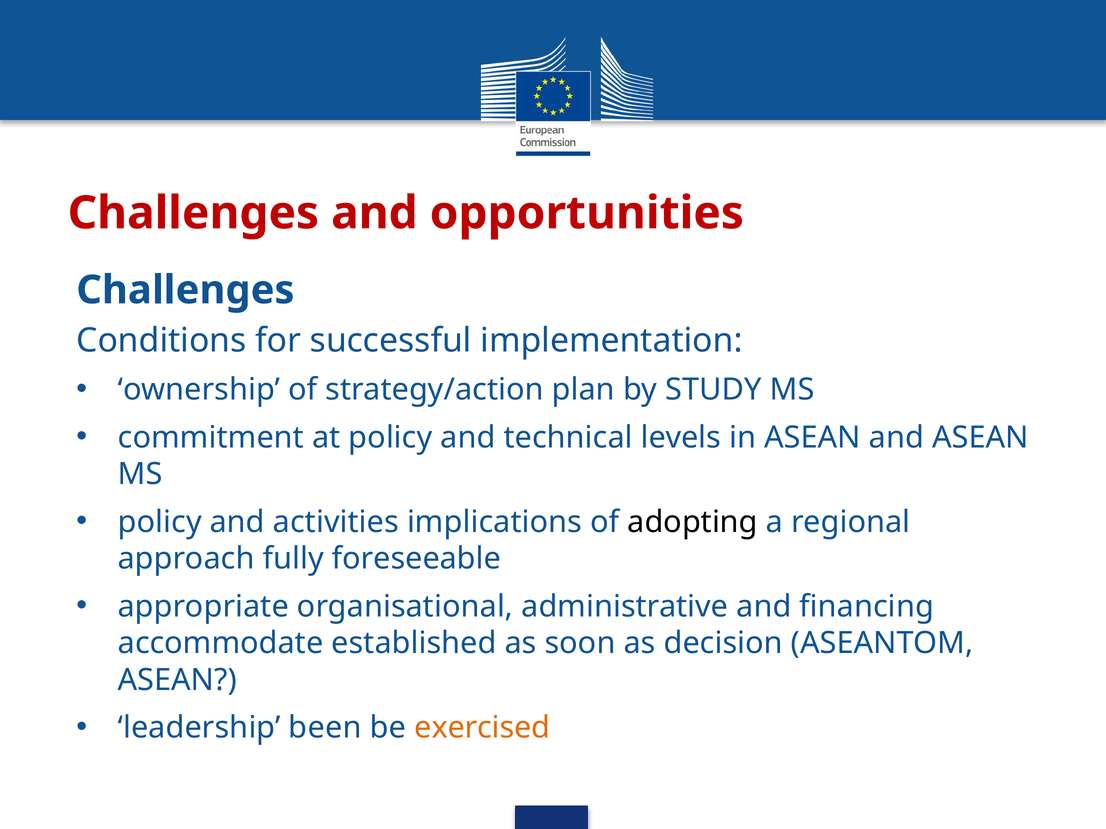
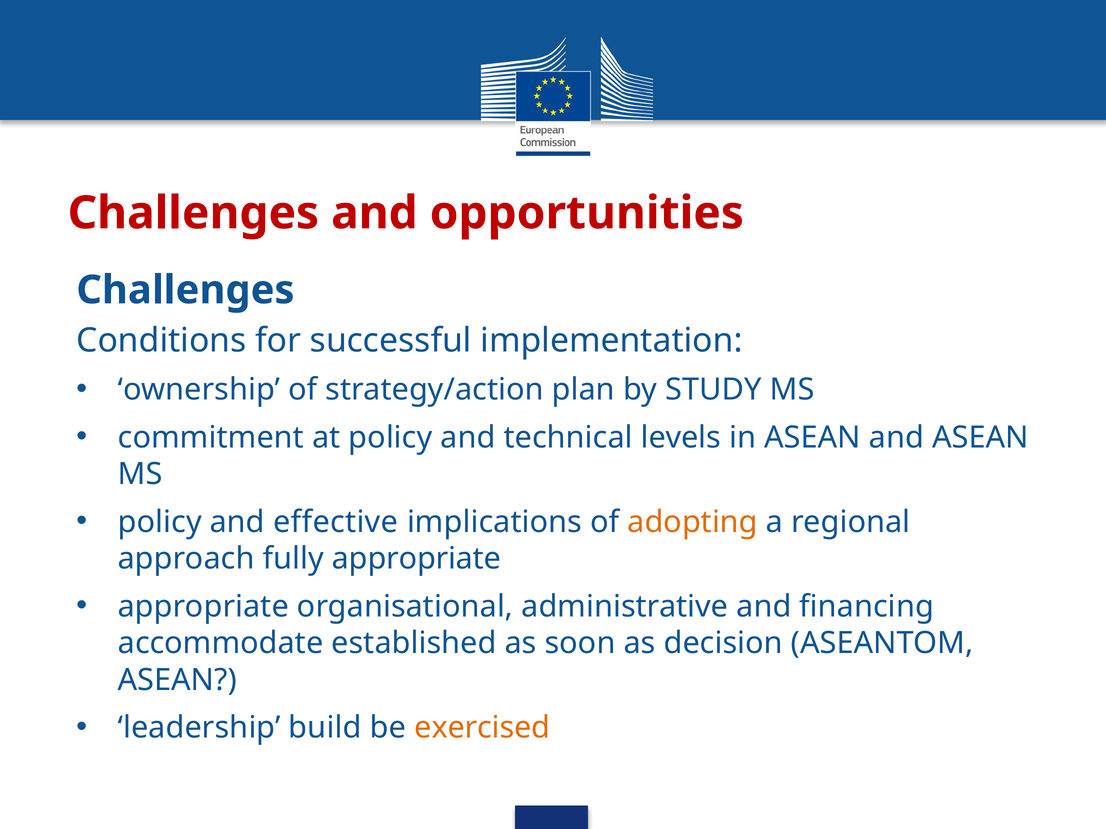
activities: activities -> effective (336, 522)
adopting colour: black -> orange (693, 522)
fully foreseeable: foreseeable -> appropriate (416, 559)
been: been -> build (325, 728)
